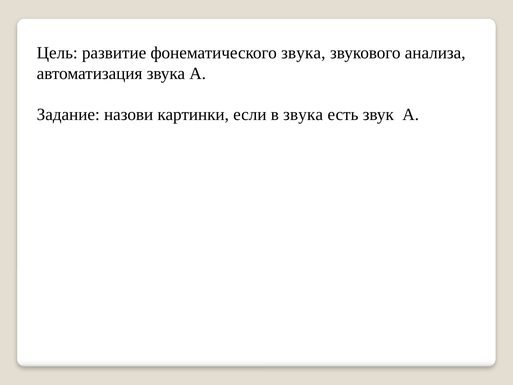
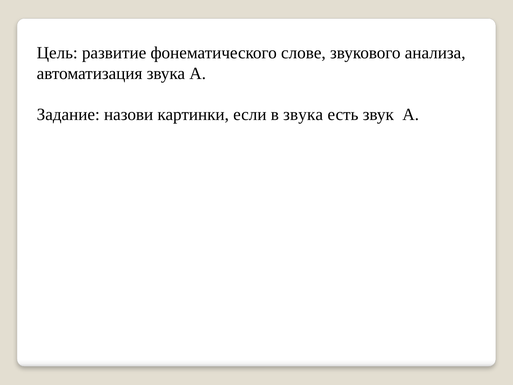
фонематического звука: звука -> слове (303, 53)
